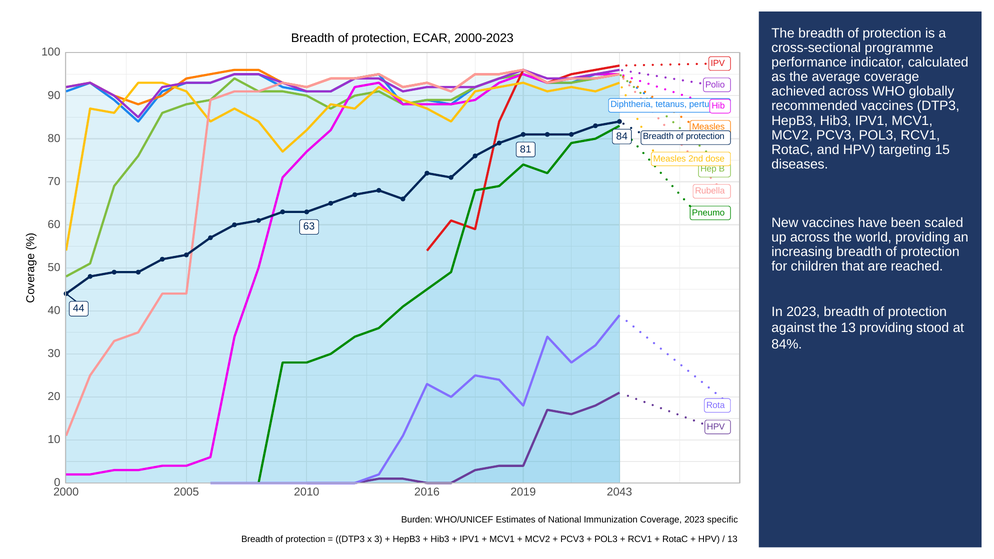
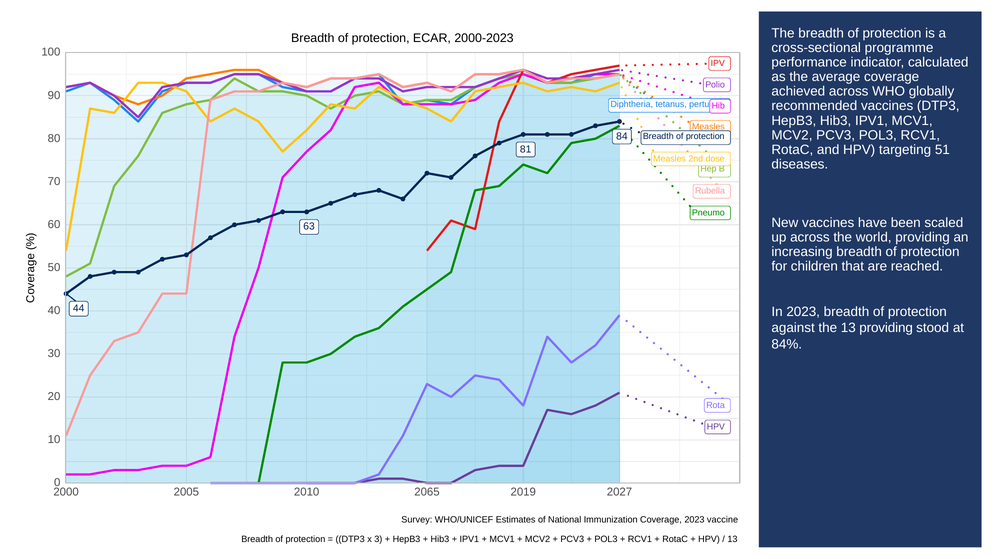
15: 15 -> 51 (942, 150)
2016: 2016 -> 2065 (427, 492)
2043: 2043 -> 2027 (619, 492)
Burden: Burden -> Survey (417, 520)
specific: specific -> vaccine (723, 520)
